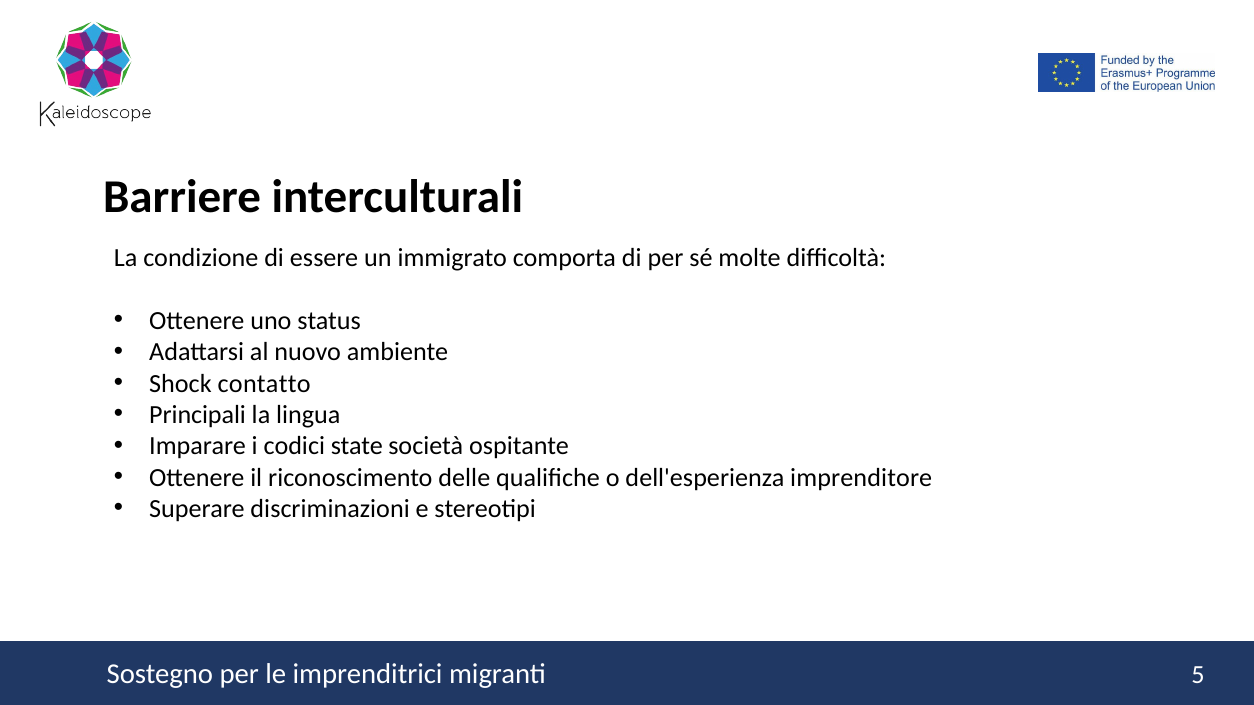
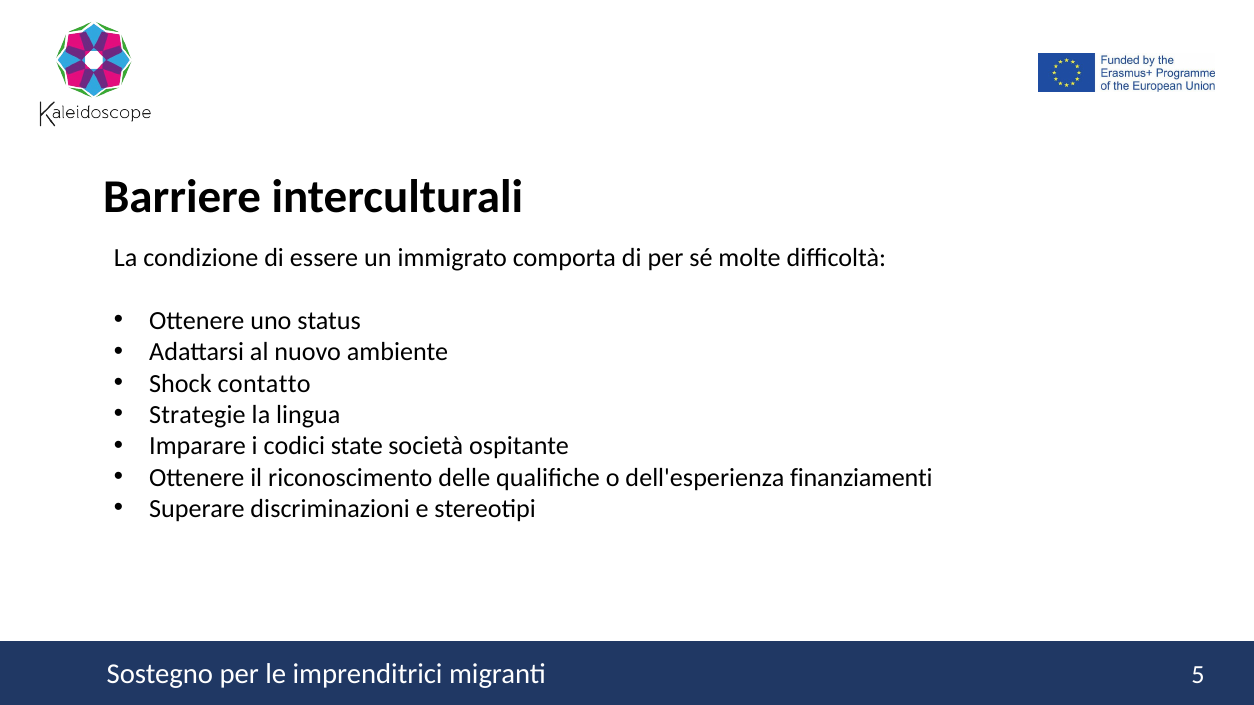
Principali: Principali -> Strategie (197, 415)
imprenditore: imprenditore -> finanziamenti (861, 478)
